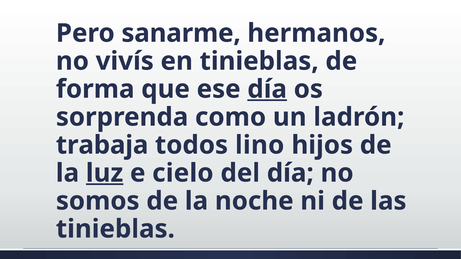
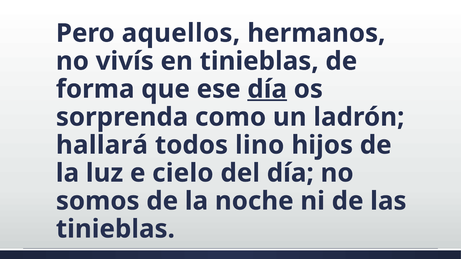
sanarme: sanarme -> aquellos (181, 33)
trabaja: trabaja -> hallará (102, 145)
luz underline: present -> none (105, 173)
